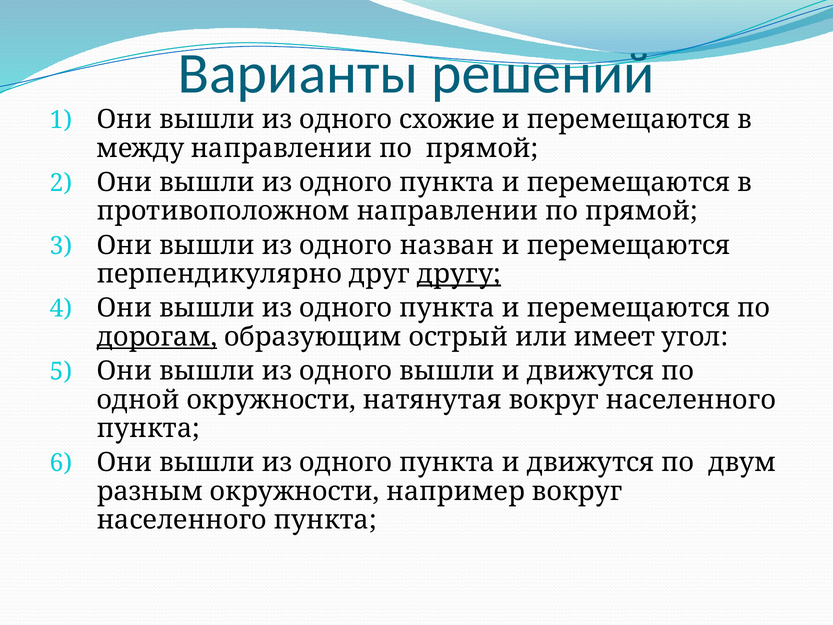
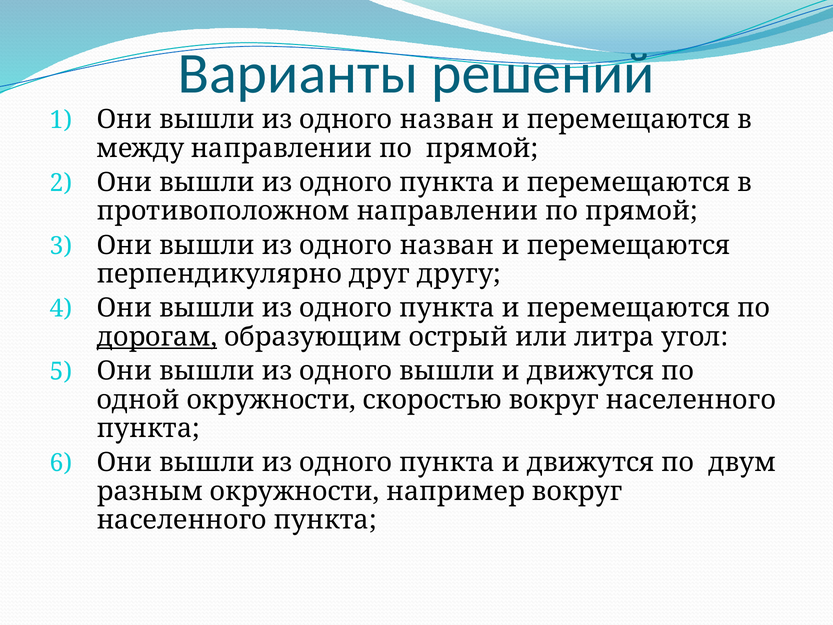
схожие: схожие -> назван (447, 120)
другу underline: present -> none (459, 274)
имеет: имеет -> литра (614, 337)
натянутая: натянутая -> скоростью (432, 400)
